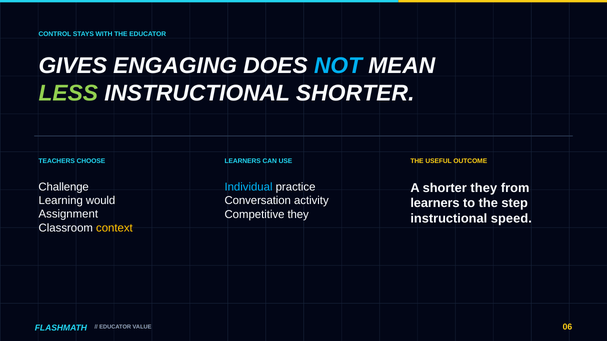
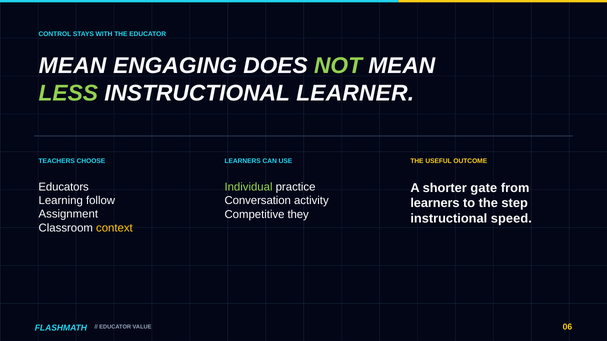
GIVES: GIVES -> MEAN (73, 66)
NOT colour: light blue -> light green (338, 66)
INSTRUCTIONAL SHORTER: SHORTER -> LEARNER (355, 93)
Challenge: Challenge -> Educators (64, 187)
Individual colour: light blue -> light green (249, 187)
shorter they: they -> gate (484, 188)
would: would -> follow (101, 201)
